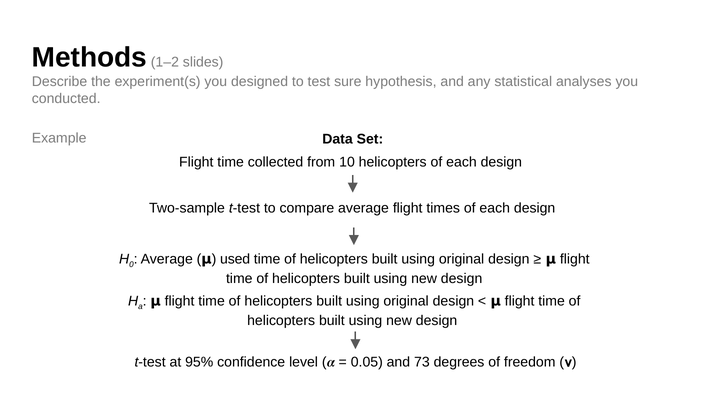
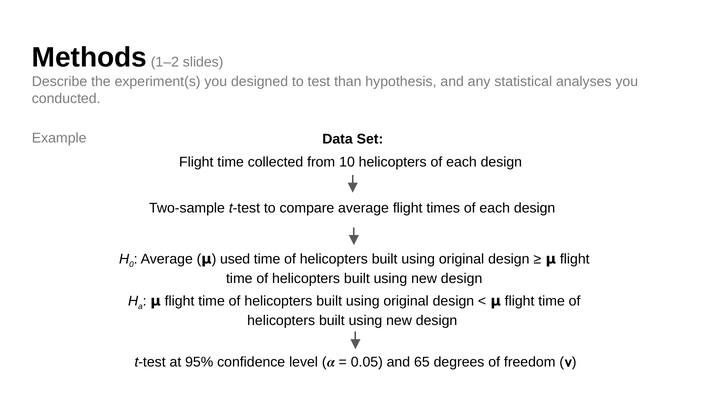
sure: sure -> than (348, 82)
73: 73 -> 65 (422, 362)
